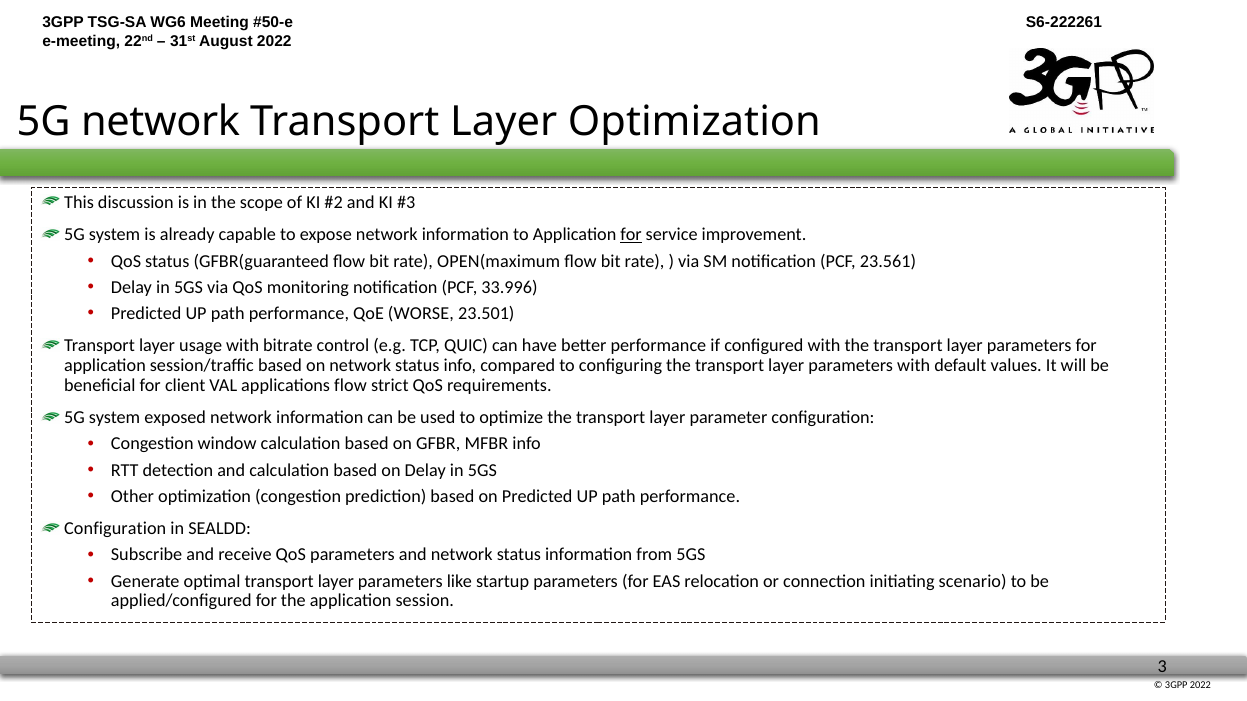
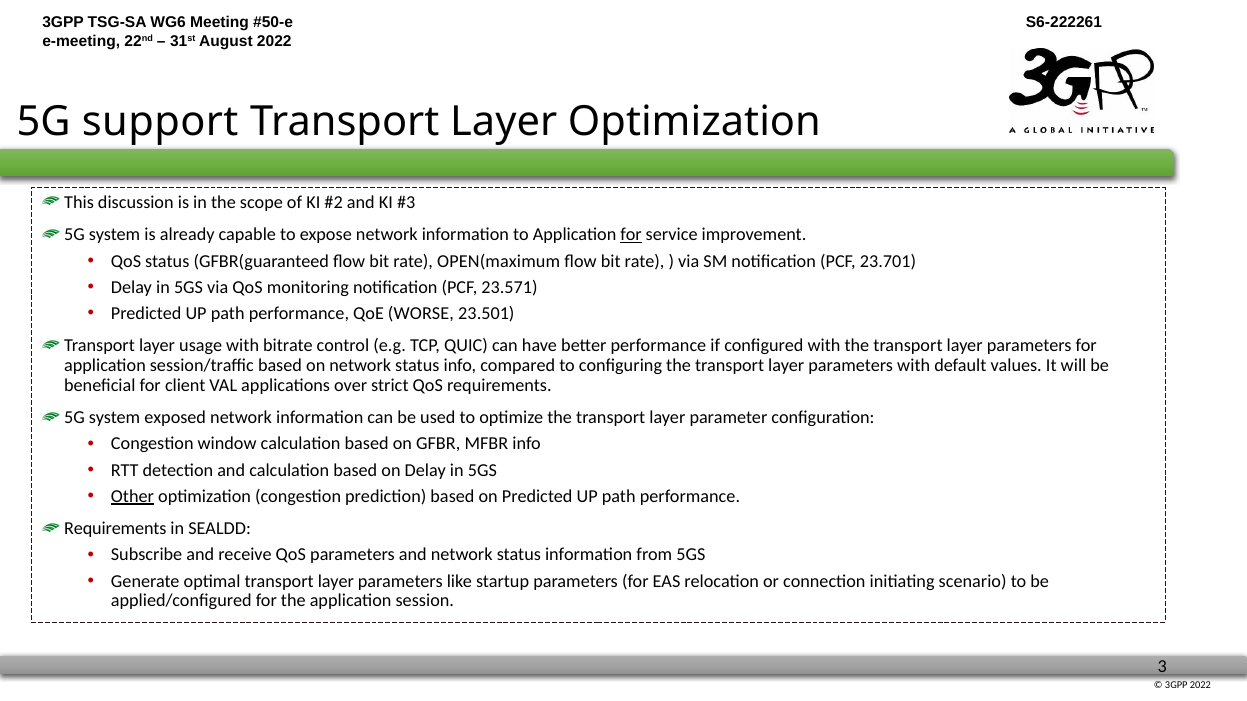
5G network: network -> support (160, 122)
23.561: 23.561 -> 23.701 (888, 261)
33.996: 33.996 -> 23.571 (510, 287)
applications flow: flow -> over (351, 385)
Other underline: none -> present (132, 497)
Configuration: Configuration -> Requirements (115, 529)
